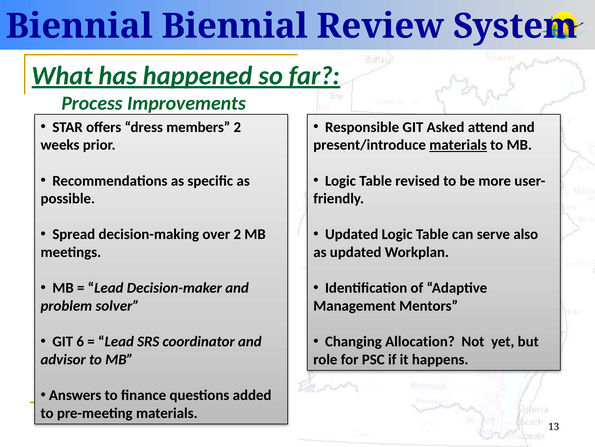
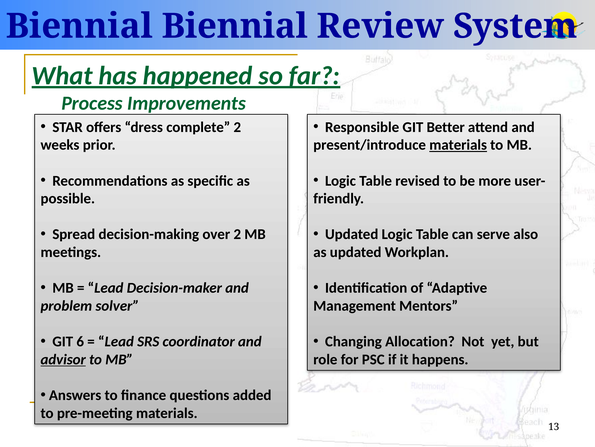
members: members -> complete (198, 127)
Asked: Asked -> Better (446, 127)
advisor underline: none -> present (63, 359)
